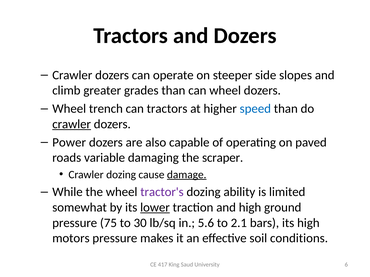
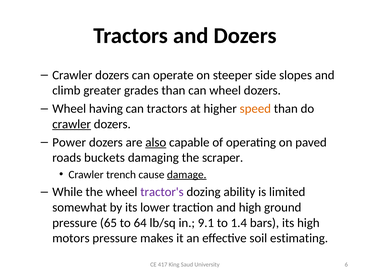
trench: trench -> having (106, 109)
speed colour: blue -> orange (255, 109)
also underline: none -> present (156, 143)
variable: variable -> buckets (104, 158)
Crawler dozing: dozing -> trench (121, 175)
lower underline: present -> none (155, 208)
75: 75 -> 65 (108, 223)
30: 30 -> 64 (140, 223)
5.6: 5.6 -> 9.1 (206, 223)
2.1: 2.1 -> 1.4 (239, 223)
conditions: conditions -> estimating (299, 239)
